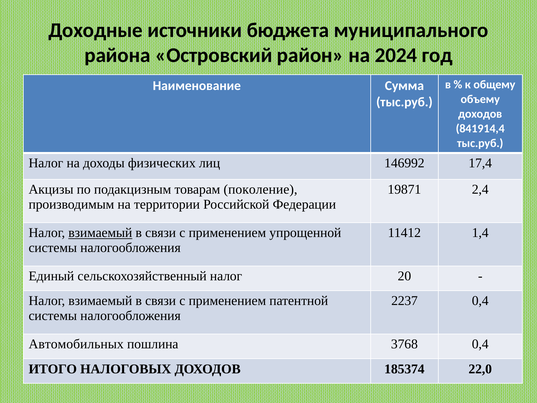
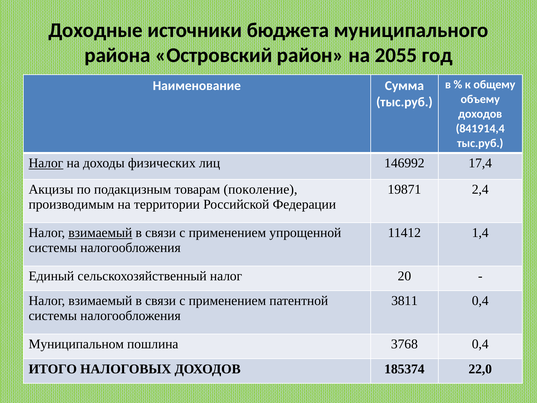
2024: 2024 -> 2055 (396, 55)
Налог underline: none -> present (46, 163)
2237: 2237 -> 3811 (404, 301)
Автомобильных: Автомобильных -> Муниципальном (76, 344)
